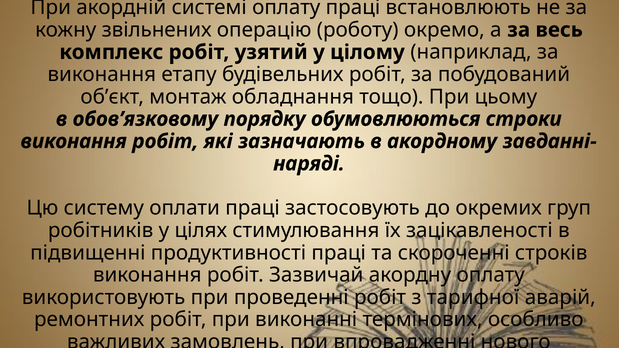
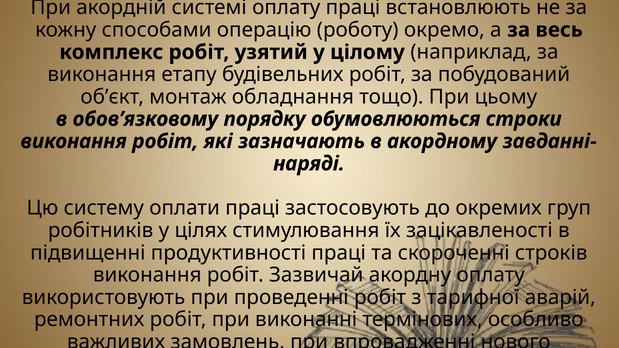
звільнених: звільнених -> способами (157, 30)
